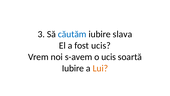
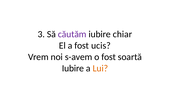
căutăm colour: blue -> purple (72, 34)
slava: slava -> chiar (122, 34)
o ucis: ucis -> fost (109, 57)
